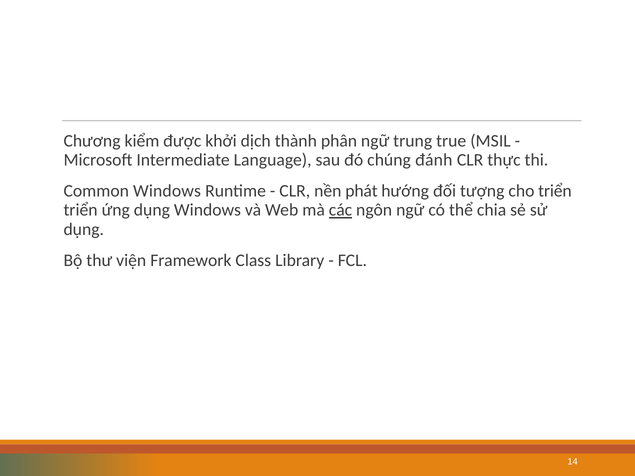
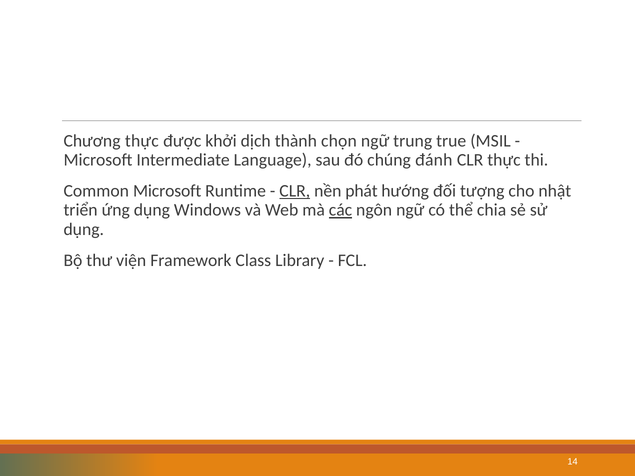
Chương kiểm: kiểm -> thực (142, 141)
phân: phân -> chọn (339, 141)
Common Windows: Windows -> Microsoft (167, 191)
CLR underline: none -> present (295, 191)
cho triển: triển -> nhật (555, 191)
